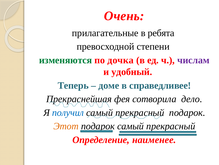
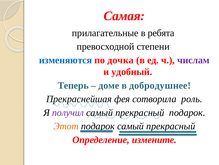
Очень: Очень -> Самая (124, 16)
изменяются colour: green -> blue (66, 60)
справедливее: справедливее -> добродушнее (160, 85)
дело: дело -> роль (192, 99)
получил colour: blue -> purple (68, 112)
наименее: наименее -> измените (154, 139)
